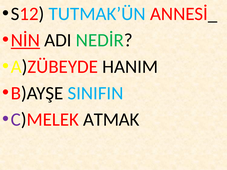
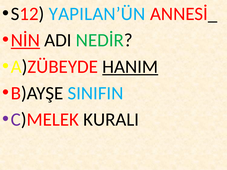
TUTMAK’ÜN: TUTMAK’ÜN -> YAPILAN’ÜN (97, 14)
HANIM underline: none -> present (130, 67)
ATMAK: ATMAK -> KURALI (111, 120)
